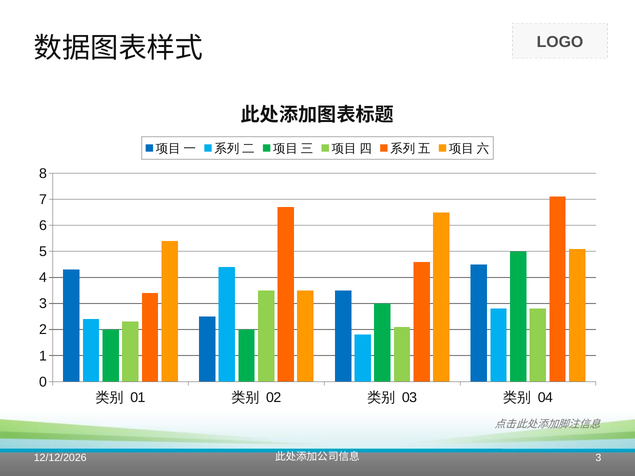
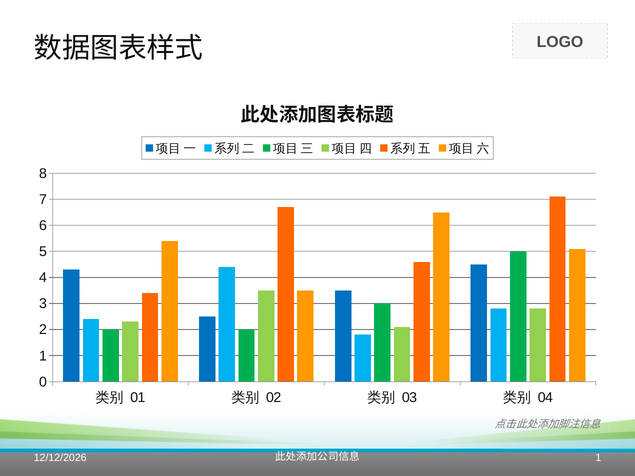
3: 3 -> 1 (598, 458)
